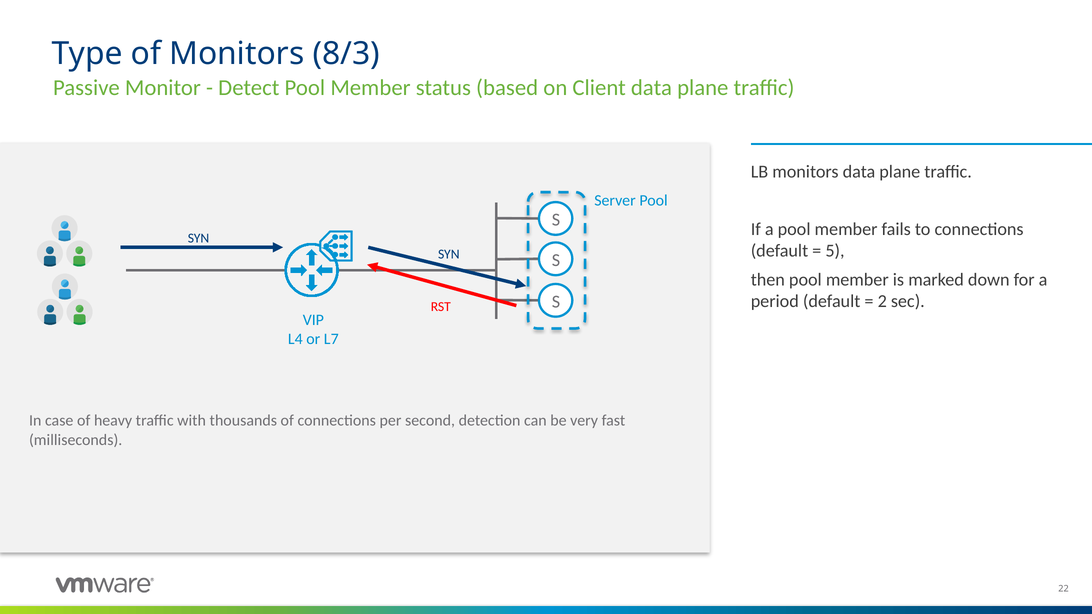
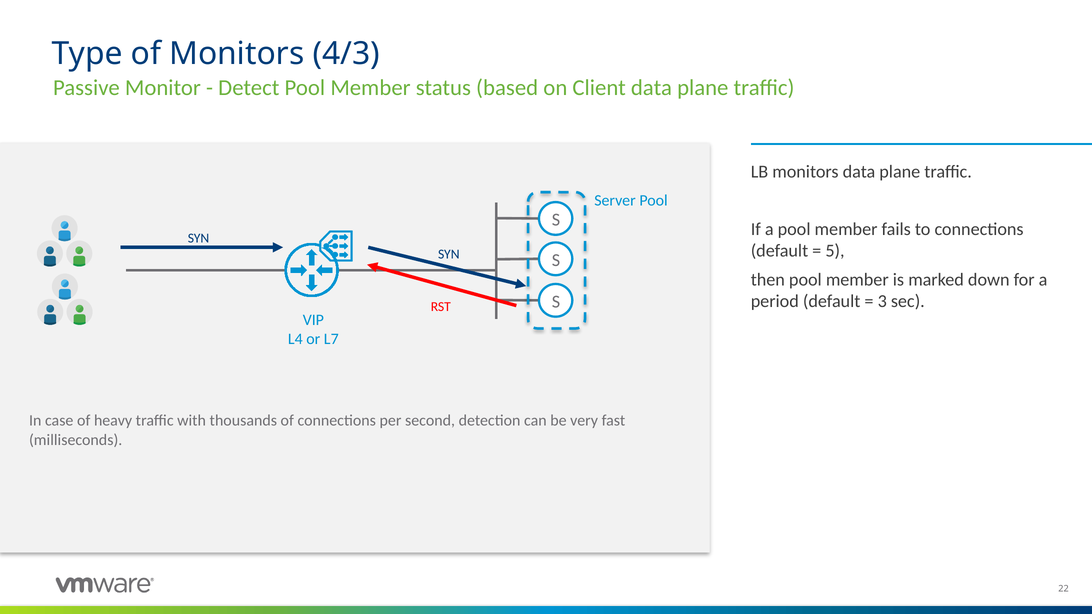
8/3: 8/3 -> 4/3 (346, 54)
2: 2 -> 3 (882, 302)
